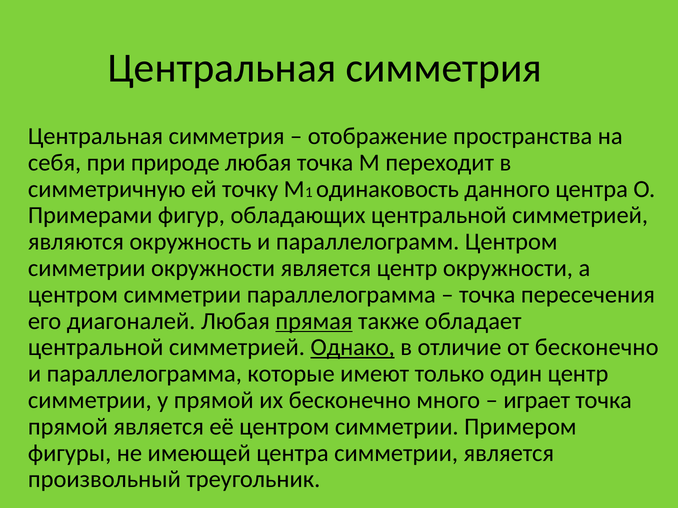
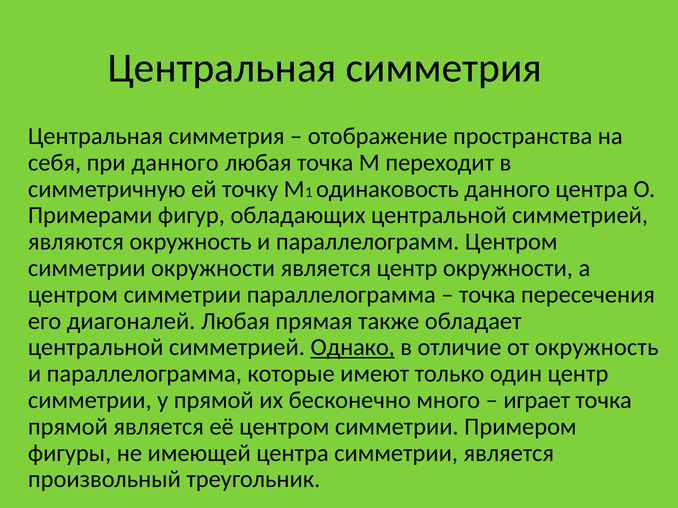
при природе: природе -> данного (175, 163)
прямая underline: present -> none (314, 321)
от бесконечно: бесконечно -> окружность (597, 348)
